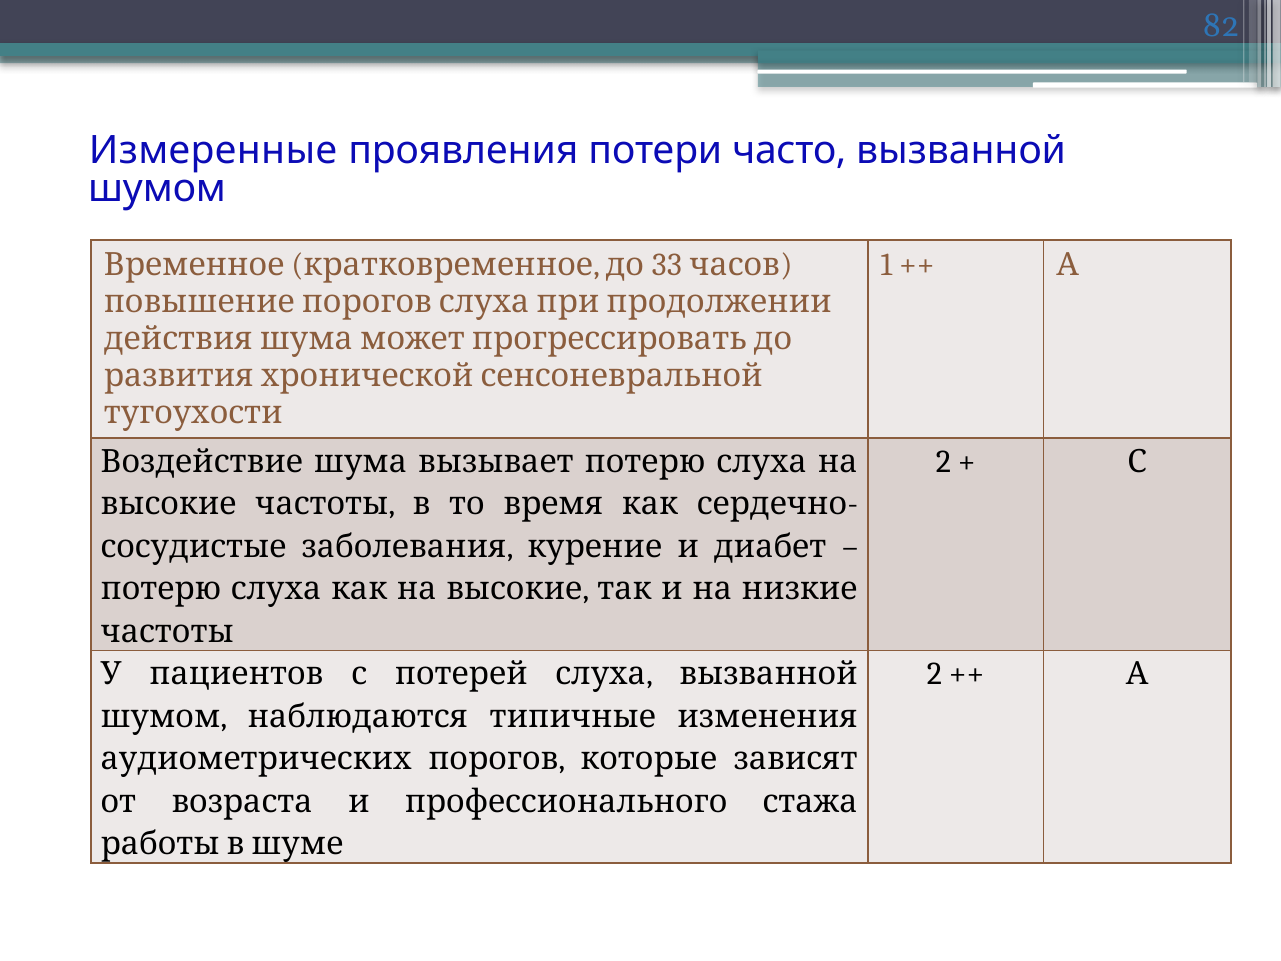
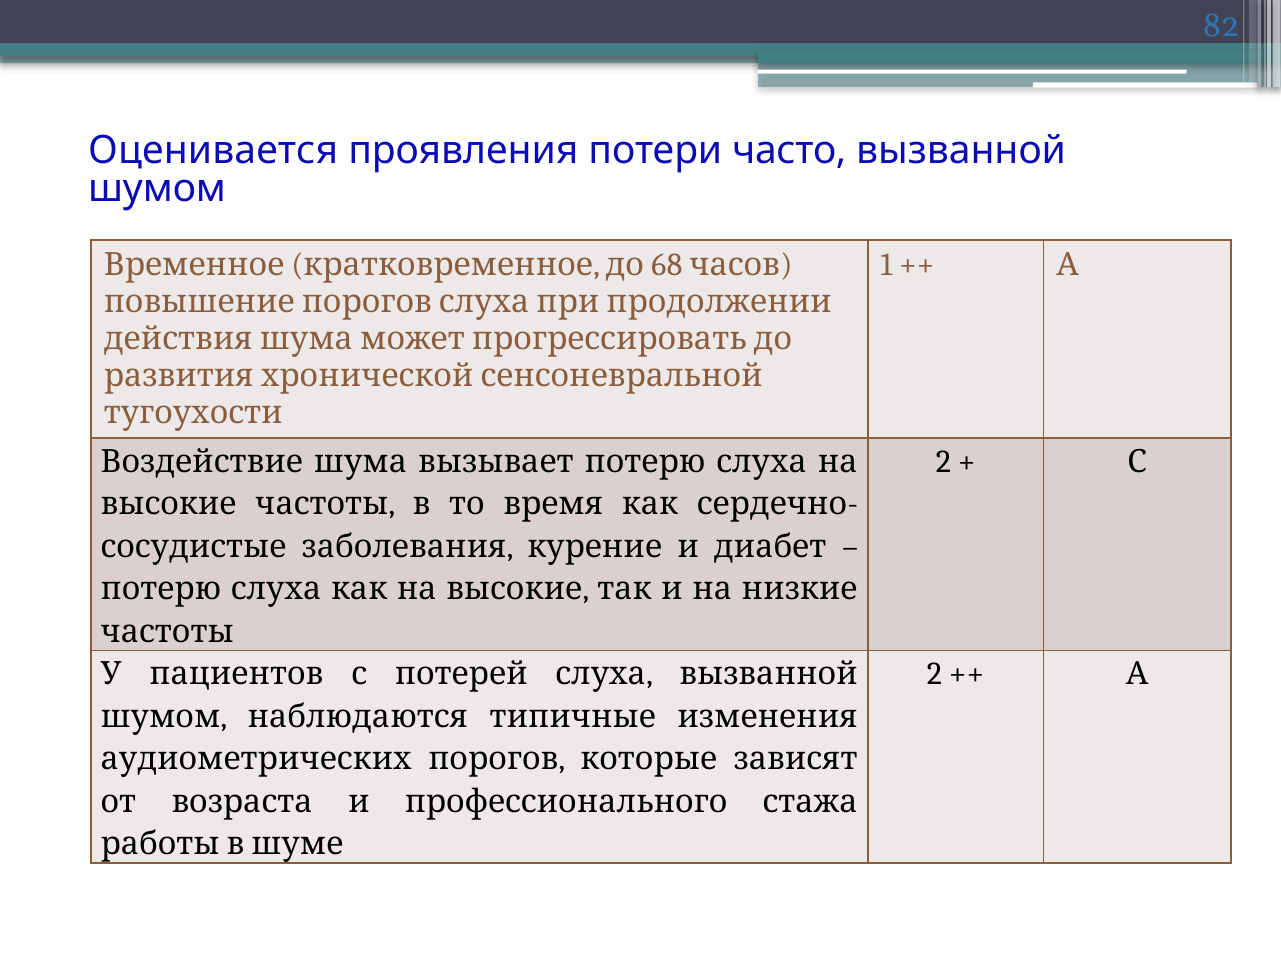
Измеренные: Измеренные -> Оценивается (213, 151)
33: 33 -> 68 (667, 265)
